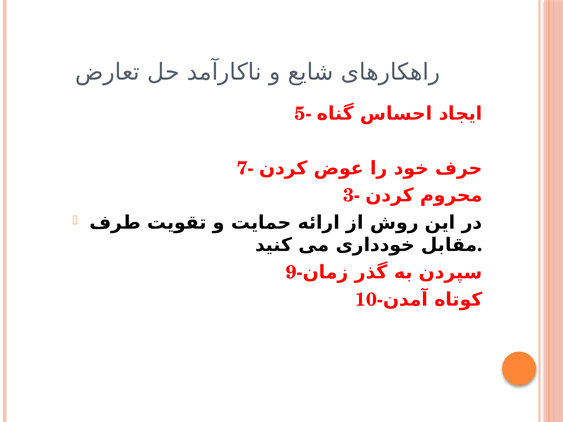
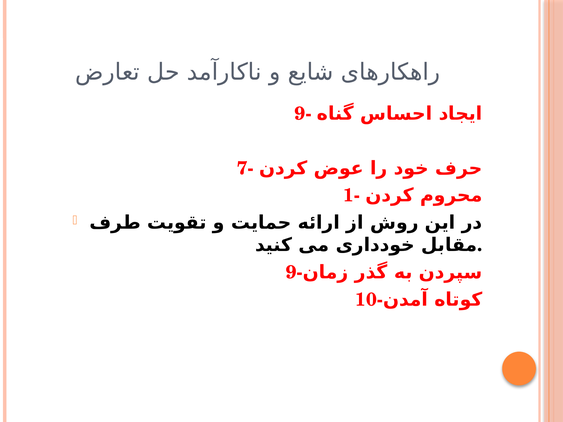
5-: 5- -> 9- (303, 114)
3-: 3- -> 1- (352, 196)
